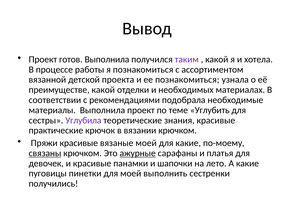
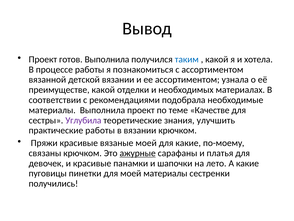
таким colour: purple -> blue (187, 59)
детской проекта: проекта -> вязании (118, 79)
ее познакомиться: познакомиться -> ассортиментом (187, 79)
Углубить: Углубить -> Качестве (210, 110)
знания красивые: красивые -> улучшить (216, 120)
практические крючок: крючок -> работы (100, 130)
связаны underline: present -> none (45, 153)
моей выполнить: выполнить -> материалы (165, 173)
